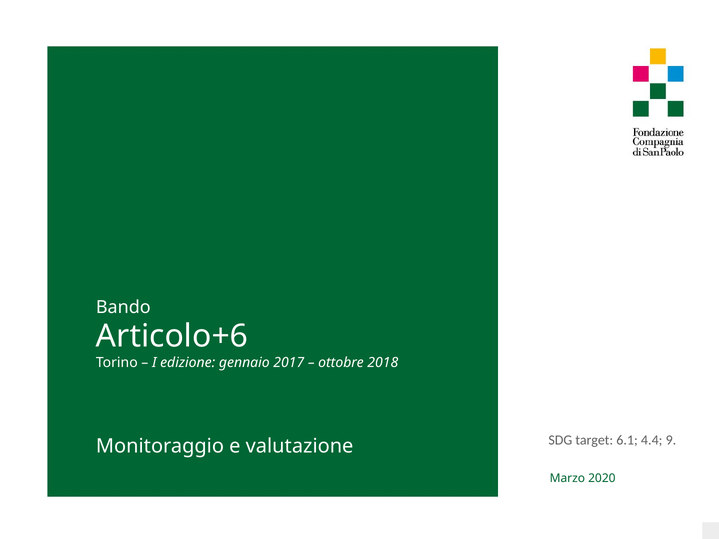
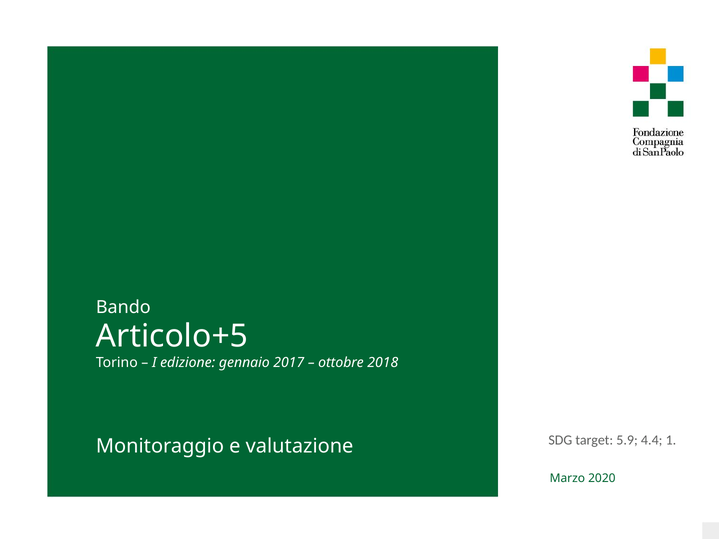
Articolo+6: Articolo+6 -> Articolo+5 (172, 336)
6.1: 6.1 -> 5.9 (627, 440)
4.4 9: 9 -> 1 (671, 440)
